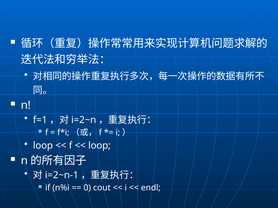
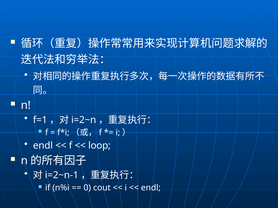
loop: loop -> endl (43, 146)
